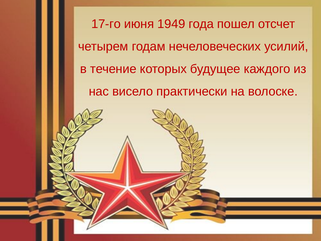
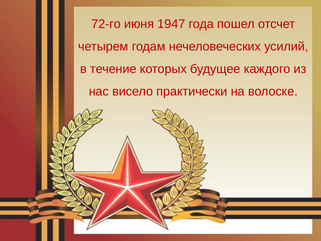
17-го: 17-го -> 72-го (106, 24)
1949: 1949 -> 1947 (171, 24)
